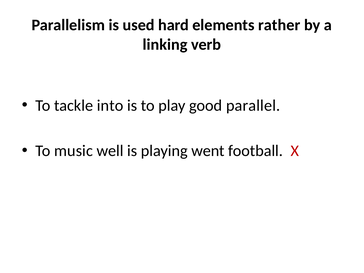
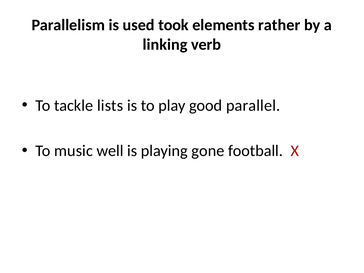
hard: hard -> took (174, 25)
into: into -> lists (110, 105)
went: went -> gone (208, 151)
